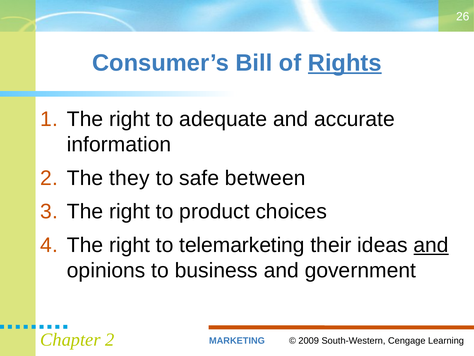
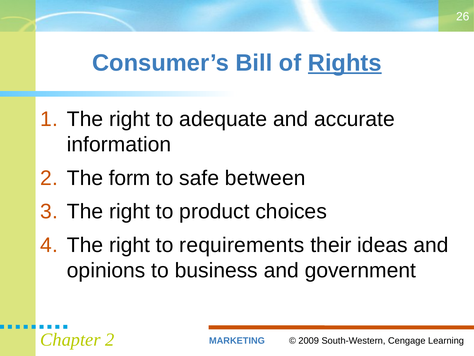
they: they -> form (130, 178)
telemarketing: telemarketing -> requirements (242, 245)
and underline: present -> none (431, 245)
